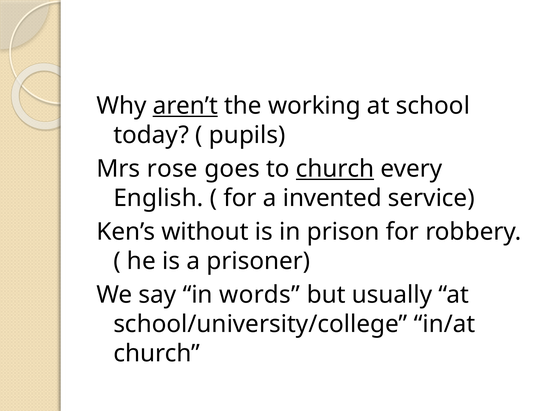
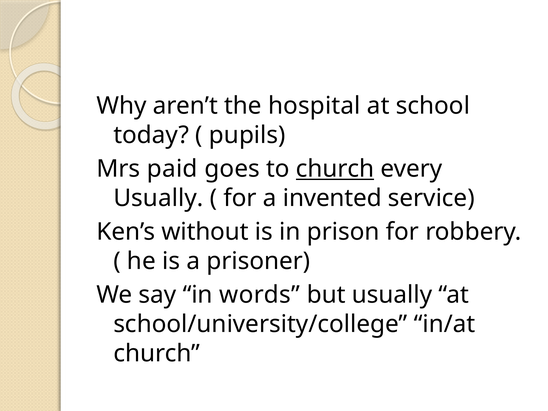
aren’t underline: present -> none (185, 106)
working: working -> hospital (314, 106)
rose: rose -> paid (172, 169)
English: English -> Usually (158, 198)
